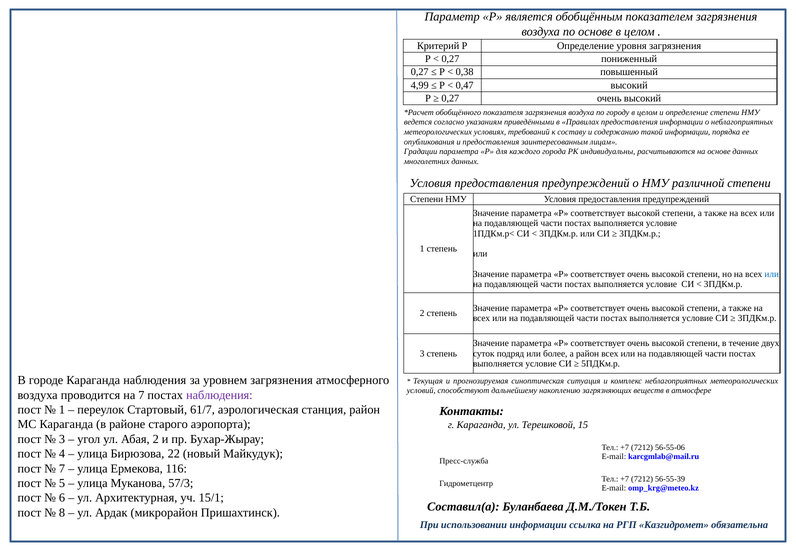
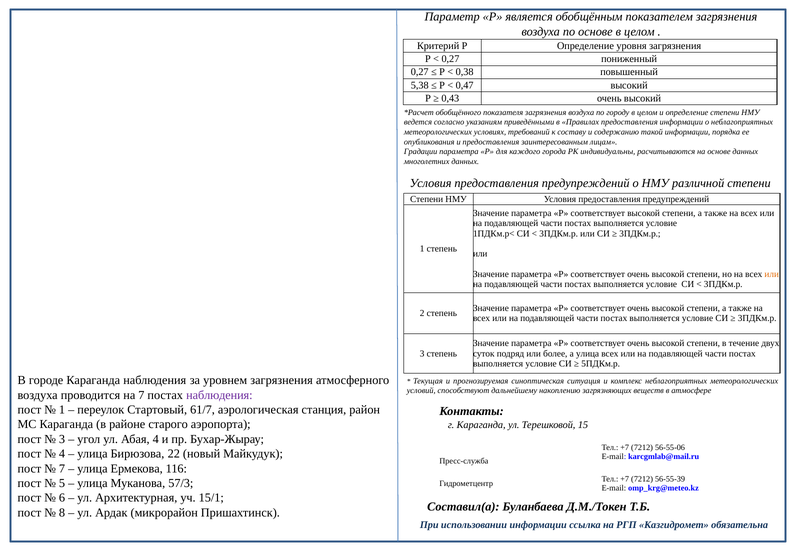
4,99: 4,99 -> 5,38 (420, 85)
0,27: 0,27 -> 0,43 (450, 98)
или colour: blue -> orange (772, 274)
а район: район -> улица (588, 354)
Абая 2: 2 -> 4 (156, 439)
